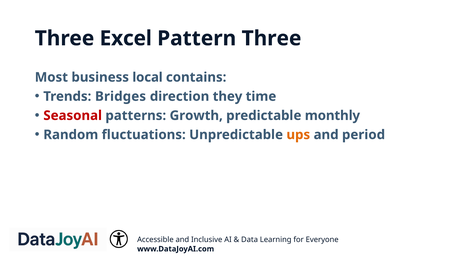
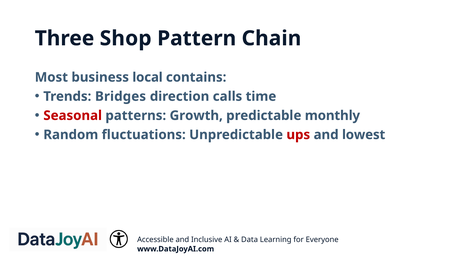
Excel: Excel -> Shop (126, 38)
Pattern Three: Three -> Chain (271, 38)
they: they -> calls (227, 96)
ups colour: orange -> red (298, 134)
period: period -> lowest (364, 134)
